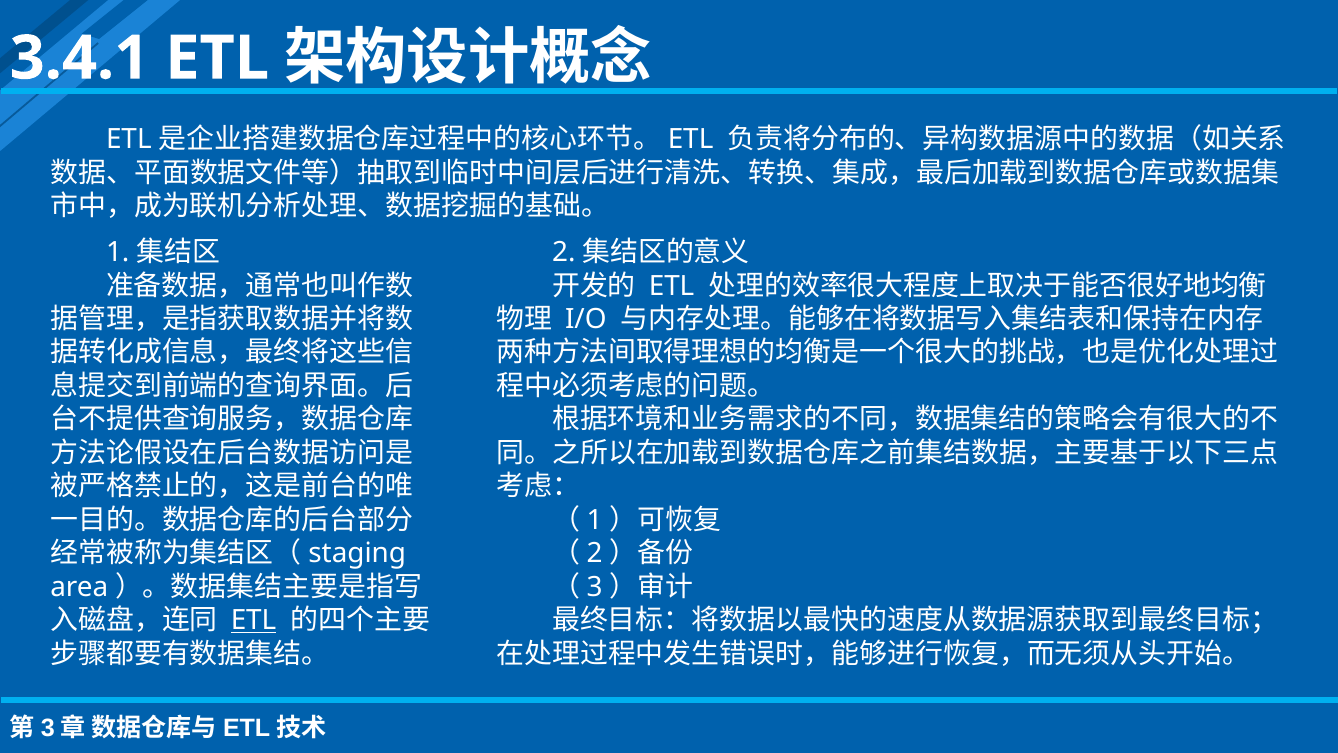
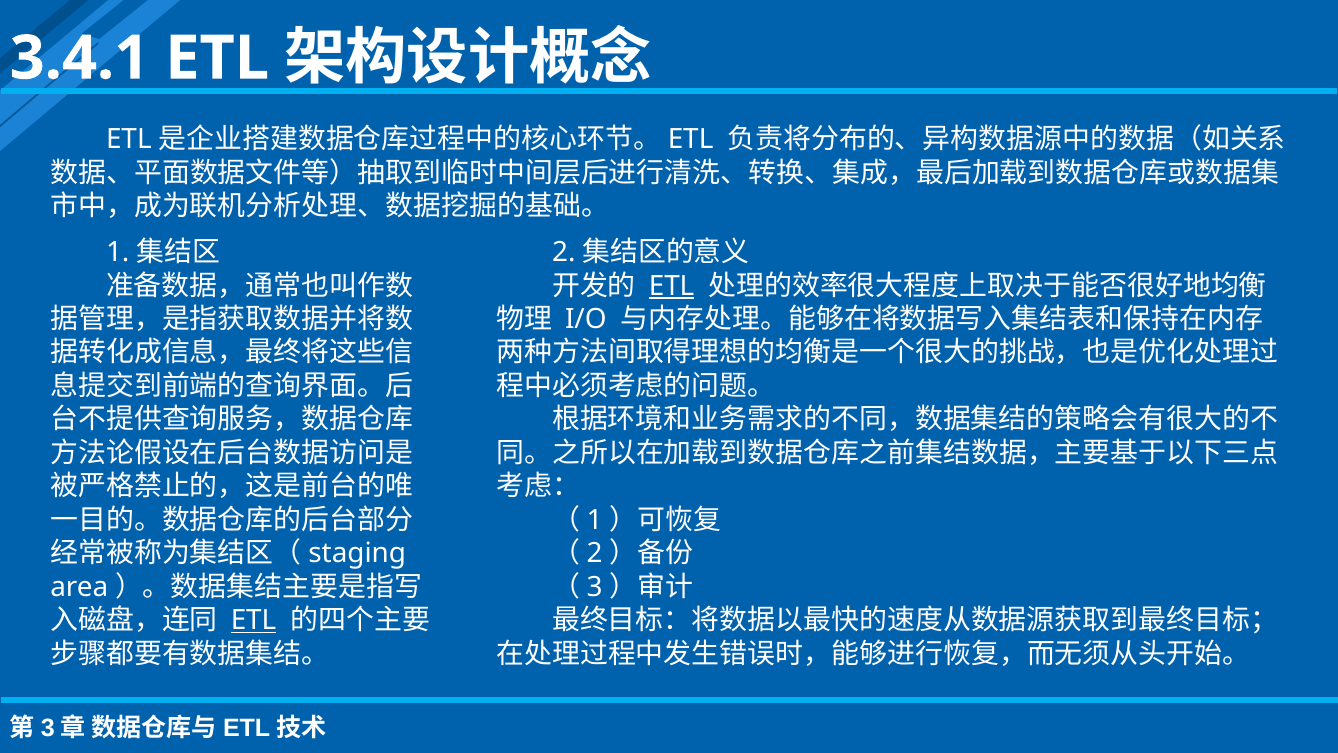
ETL underline: none -> present (672, 286)
